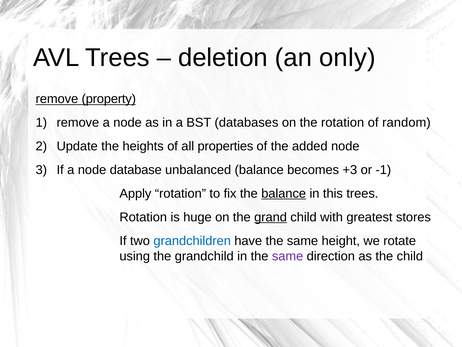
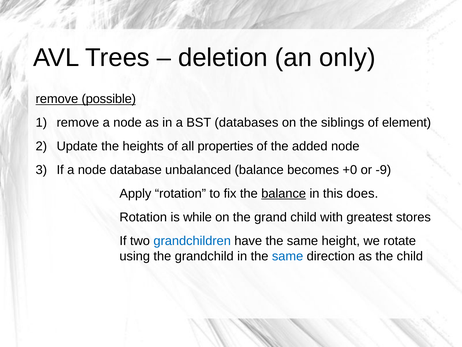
property: property -> possible (109, 99)
the rotation: rotation -> siblings (343, 122)
random: random -> element (407, 122)
+3: +3 -> +0 (350, 170)
-1: -1 -> -9 (383, 170)
this trees: trees -> does (362, 193)
huge: huge -> while (198, 217)
grand underline: present -> none (271, 217)
same colour: purple -> blue (288, 256)
